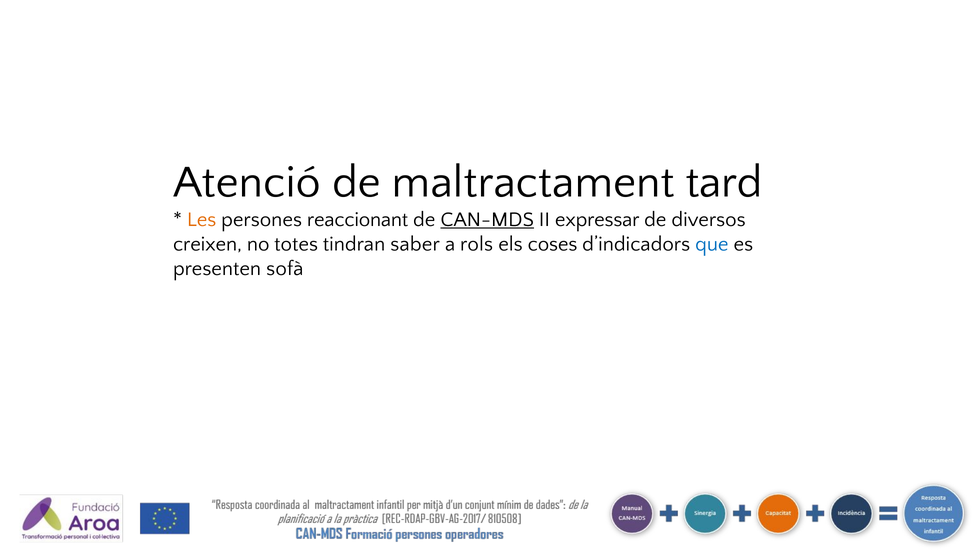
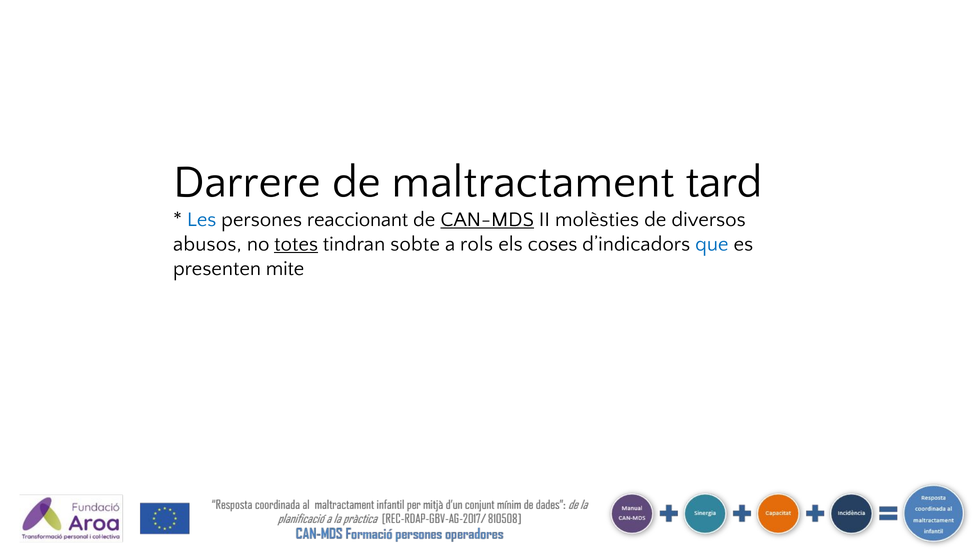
Atenció: Atenció -> Darrere (247, 182)
Les colour: orange -> blue (202, 219)
expressar: expressar -> molèsties (597, 219)
creixen: creixen -> abusos (207, 244)
totes underline: none -> present (296, 244)
saber: saber -> sobte (415, 244)
sofà: sofà -> mite (285, 268)
